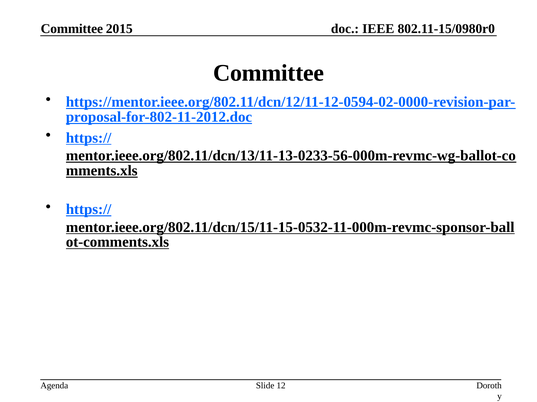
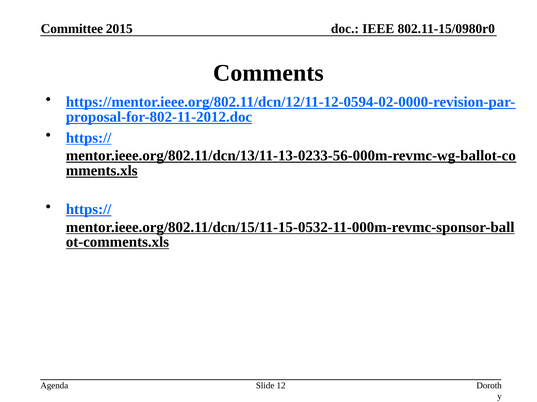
Committee: Committee -> Comments (268, 73)
